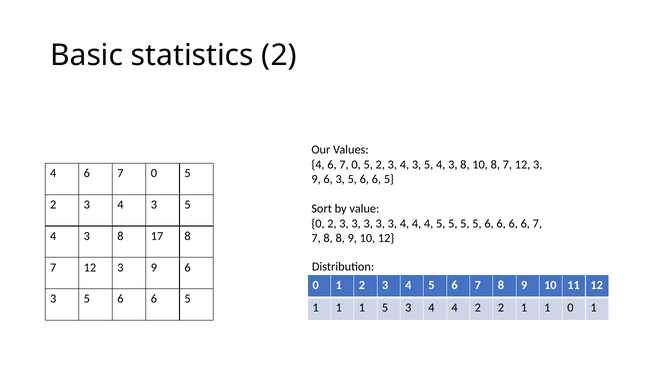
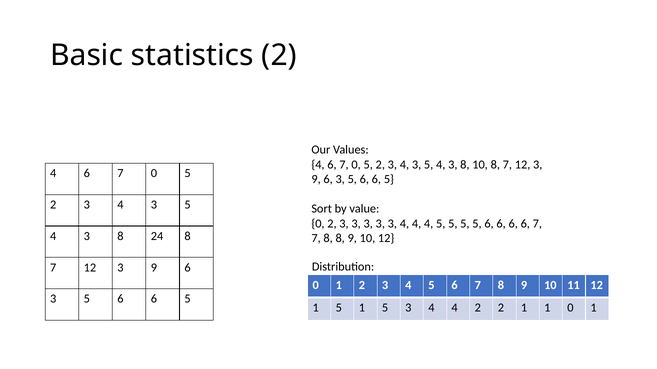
17: 17 -> 24 (157, 236)
1: 1 -> 5 (339, 308)
